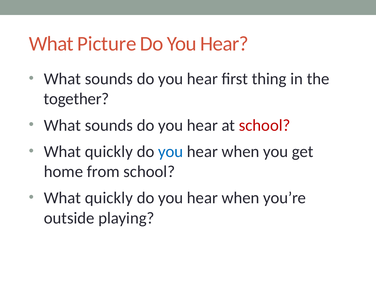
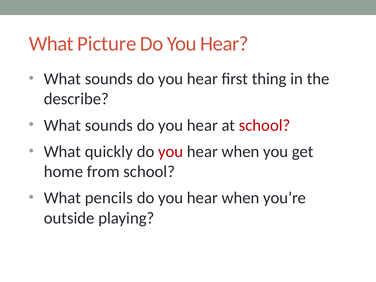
together: together -> describe (76, 99)
you colour: blue -> red (171, 152)
quickly: quickly -> pencils (109, 198)
